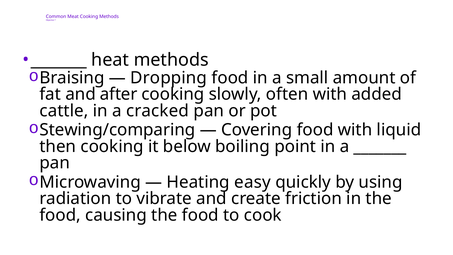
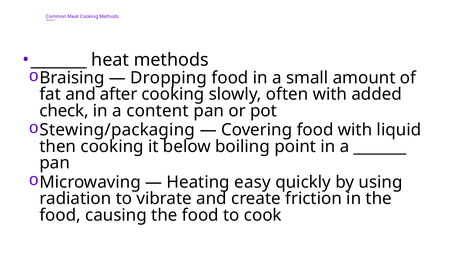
cattle: cattle -> check (64, 111)
cracked: cracked -> content (158, 111)
Stewing/comparing: Stewing/comparing -> Stewing/packaging (117, 130)
